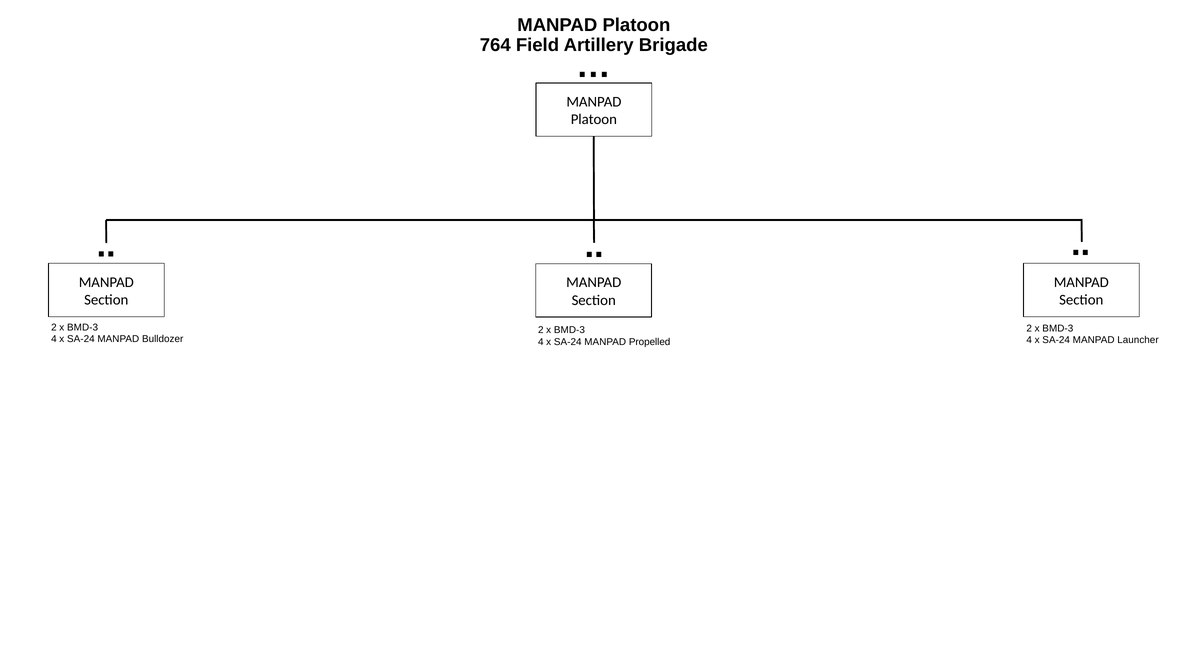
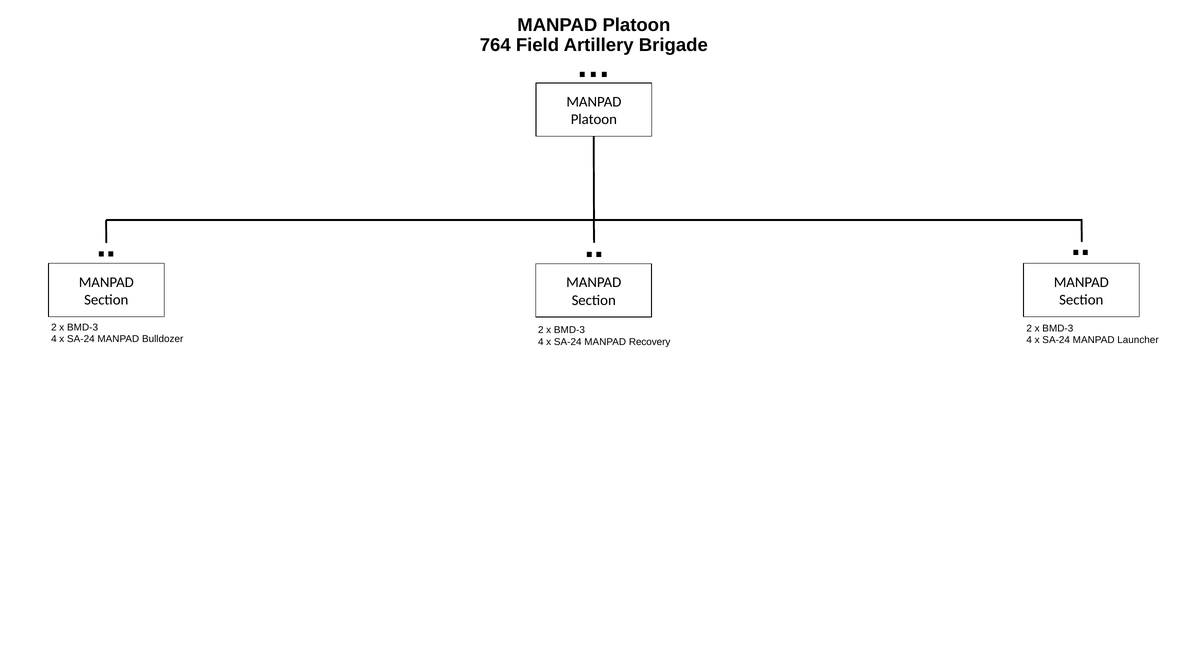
Propelled: Propelled -> Recovery (650, 342)
